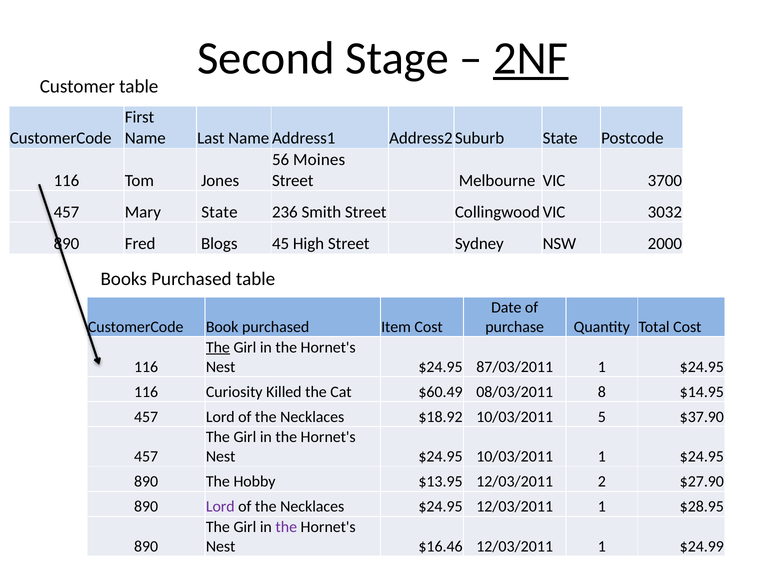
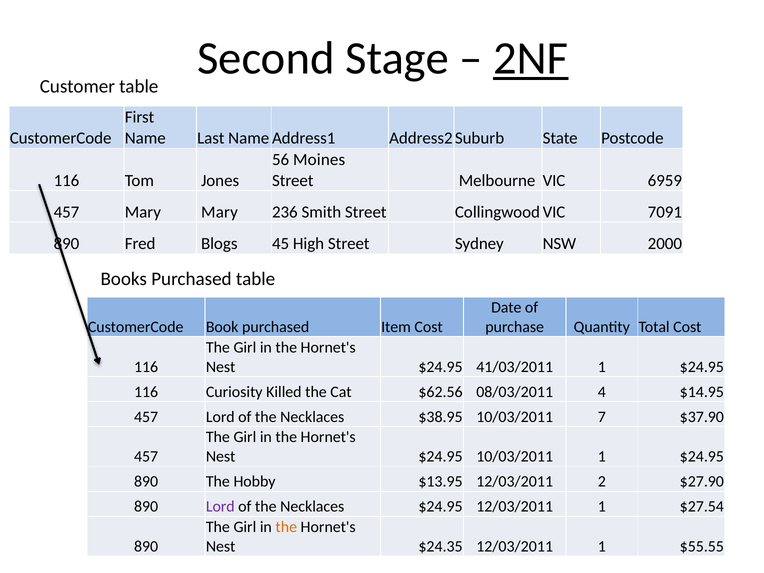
3700: 3700 -> 6959 (665, 180)
Mary State: State -> Mary (219, 212)
3032: 3032 -> 7091 (665, 212)
The underline: present -> none (218, 347)
87/03/2011: 87/03/2011 -> 41/03/2011 (515, 367)
$60.49: $60.49 -> $62.56 (441, 392)
8: 8 -> 4 (602, 392)
$18.92: $18.92 -> $38.95 (441, 417)
5: 5 -> 7 (602, 417)
$28.95: $28.95 -> $27.54 (702, 507)
the colour: purple -> orange (286, 527)
$16.46: $16.46 -> $24.35 (441, 547)
$24.99: $24.99 -> $55.55 (702, 547)
